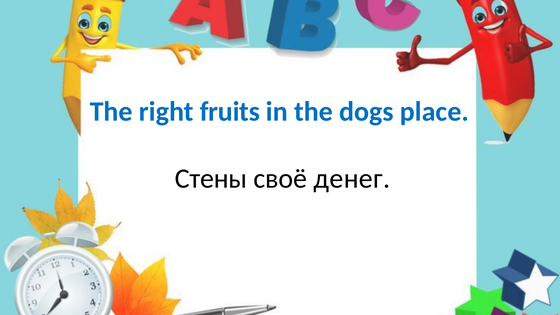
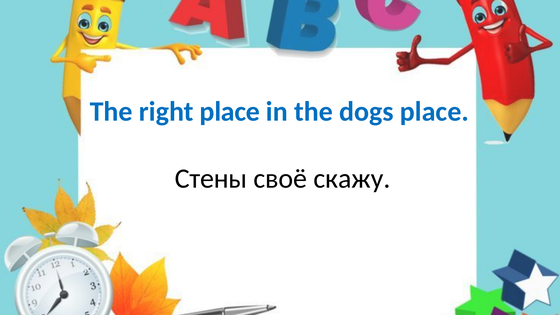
right fruits: fruits -> place (230, 111)
денег: денег -> скажу (352, 179)
